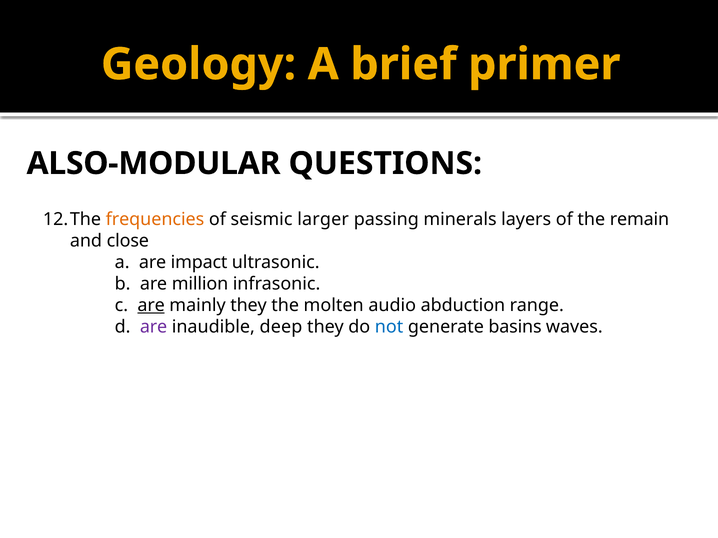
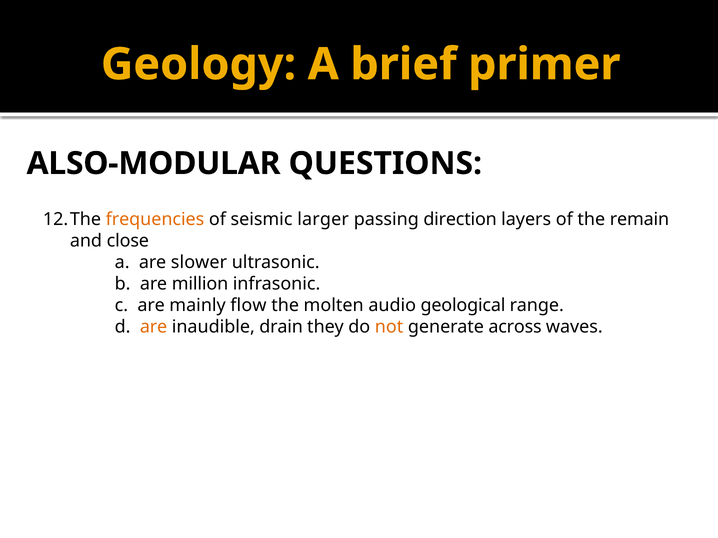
minerals: minerals -> direction (460, 220)
impact: impact -> slower (199, 263)
are underline: present -> none (151, 306)
mainly they: they -> flow (248, 306)
abduction: abduction -> geological (463, 306)
are colour: purple -> orange (154, 327)
deep: deep -> drain (281, 327)
not colour: blue -> orange (389, 327)
basins: basins -> across (515, 327)
